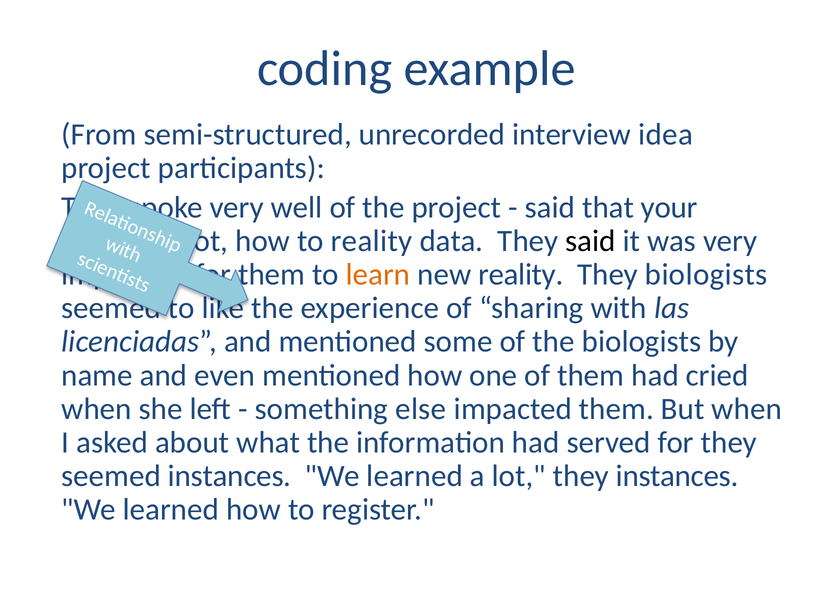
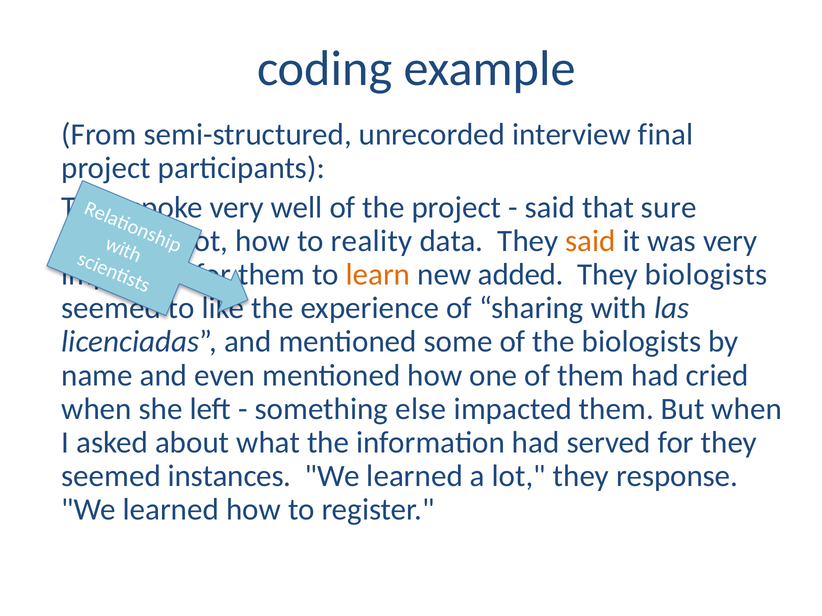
idea: idea -> final (666, 134)
your: your -> sure (669, 208)
said colour: black -> orange (590, 241)
new reality: reality -> added (521, 275)
they instances: instances -> response (677, 476)
